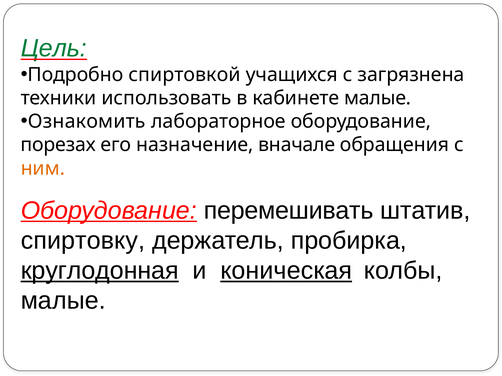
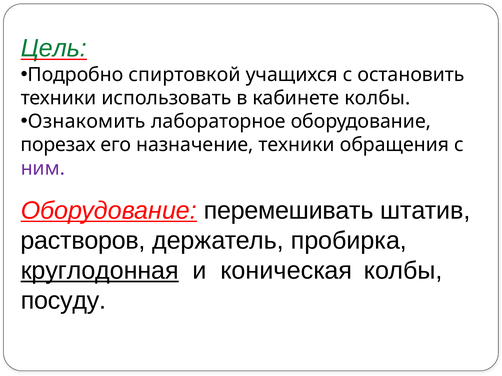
загрязнена: загрязнена -> остановить (411, 75)
кабинете малые: малые -> колбы (377, 98)
назначение вначале: вначале -> техники (297, 145)
ним colour: orange -> purple (43, 169)
спиртовку: спиртовку -> растворов (83, 241)
коническая underline: present -> none (286, 271)
малые: малые -> посуду (63, 301)
